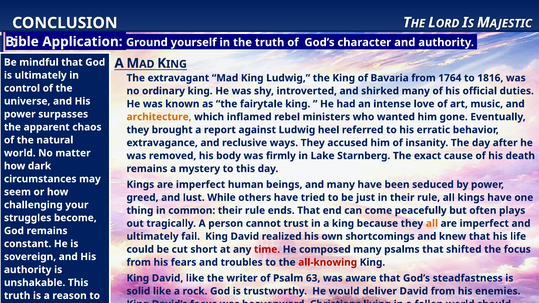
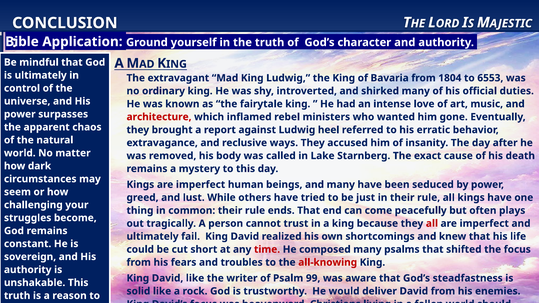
1764: 1764 -> 1804 (450, 78)
1816: 1816 -> 6553 (490, 78)
architecture colour: orange -> red (159, 117)
firmly: firmly -> called (281, 156)
all colour: orange -> red (432, 224)
63: 63 -> 99 (313, 278)
